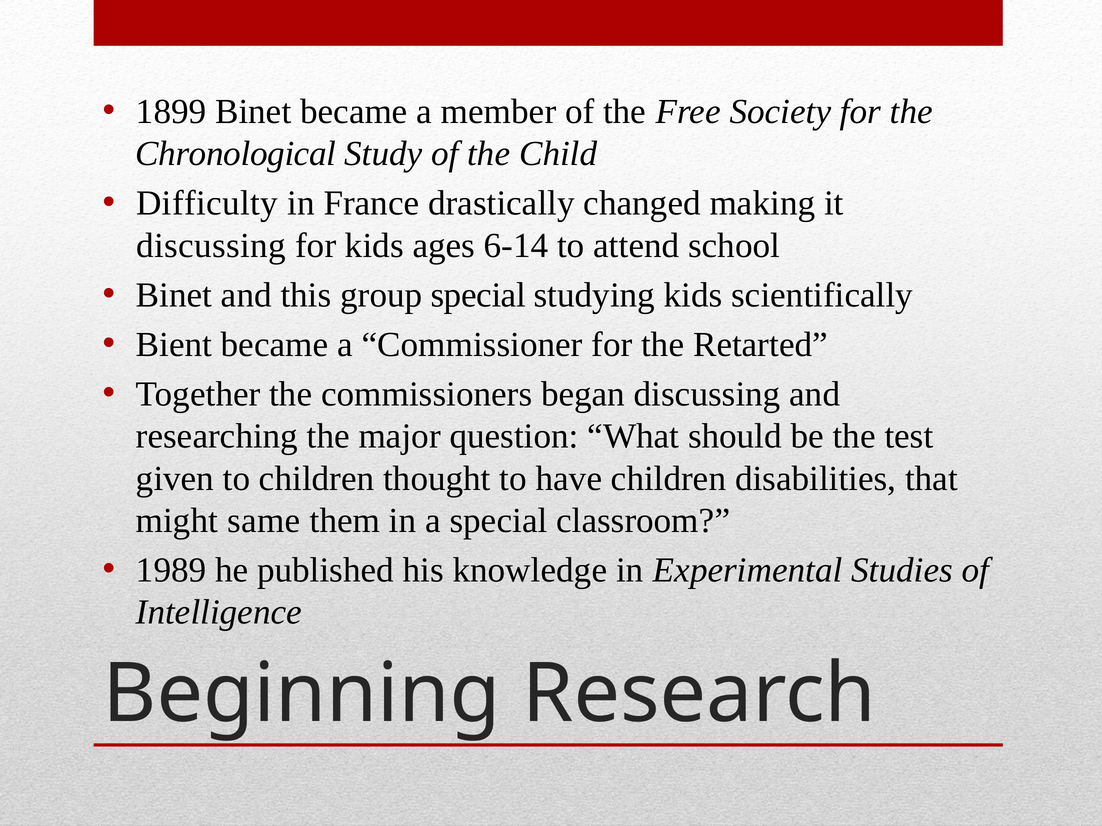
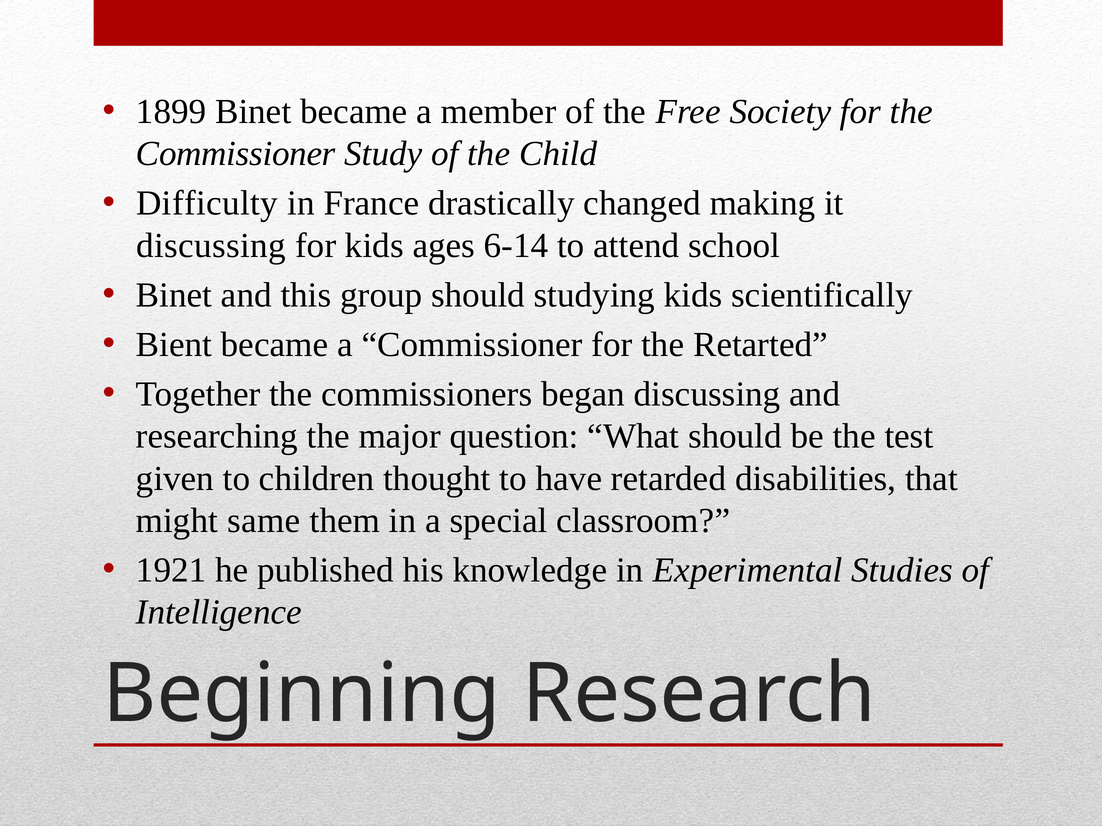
Chronological: Chronological -> Commissioner (236, 154)
group special: special -> should (478, 295)
have children: children -> retarded (669, 479)
1989: 1989 -> 1921 (171, 570)
